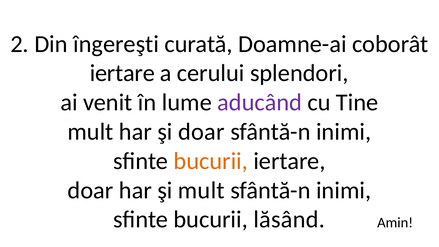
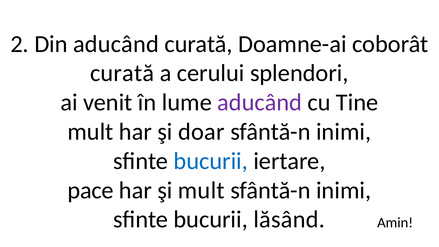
Din îngereşti: îngereşti -> aducând (116, 44)
iertare: iertare -> curată (122, 73)
bucurii colour: orange -> blue (211, 161)
doar: doar -> pace (91, 190)
